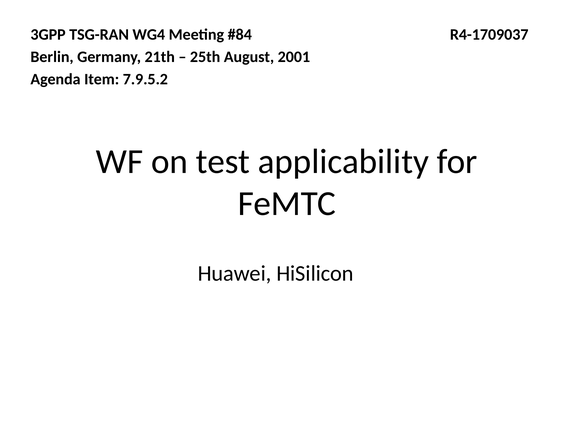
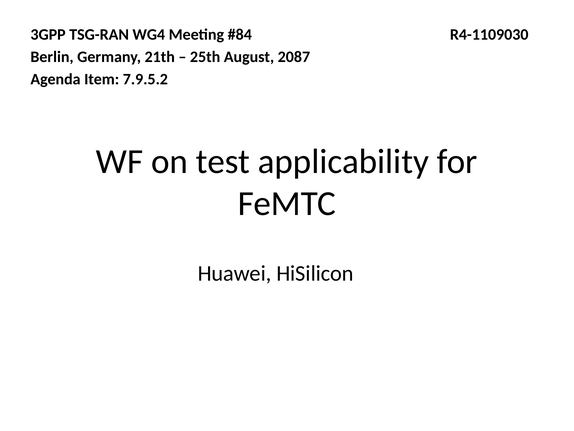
R4-1709037: R4-1709037 -> R4-1109030 (489, 34)
2001: 2001 -> 2087 (294, 57)
